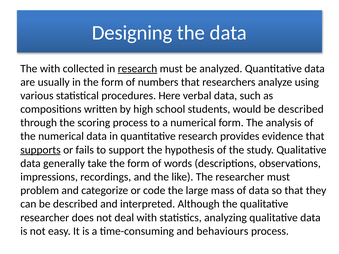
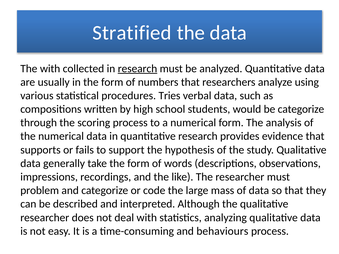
Designing: Designing -> Stratified (132, 33)
Here: Here -> Tries (169, 96)
would be described: described -> categorize (301, 109)
supports underline: present -> none (40, 150)
